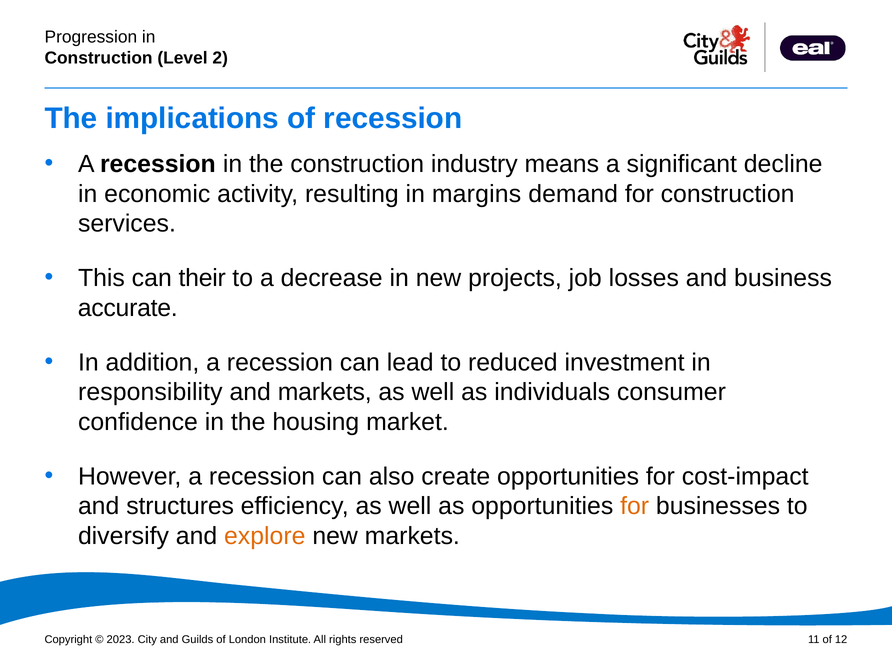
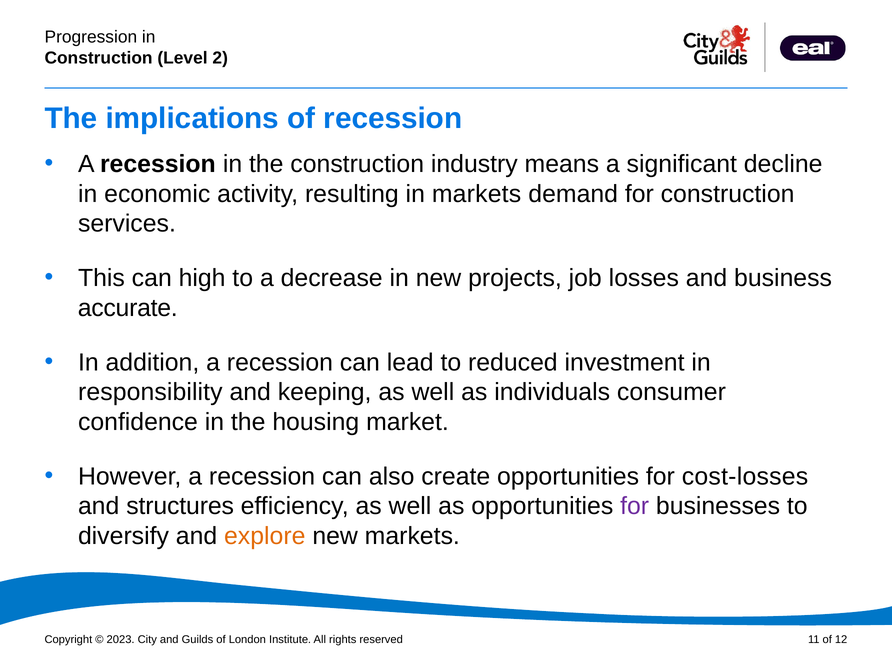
in margins: margins -> markets (477, 194)
their: their -> high (202, 278)
and markets: markets -> keeping (325, 392)
cost-impact: cost-impact -> cost-losses (745, 476)
for colour: orange -> purple (635, 506)
